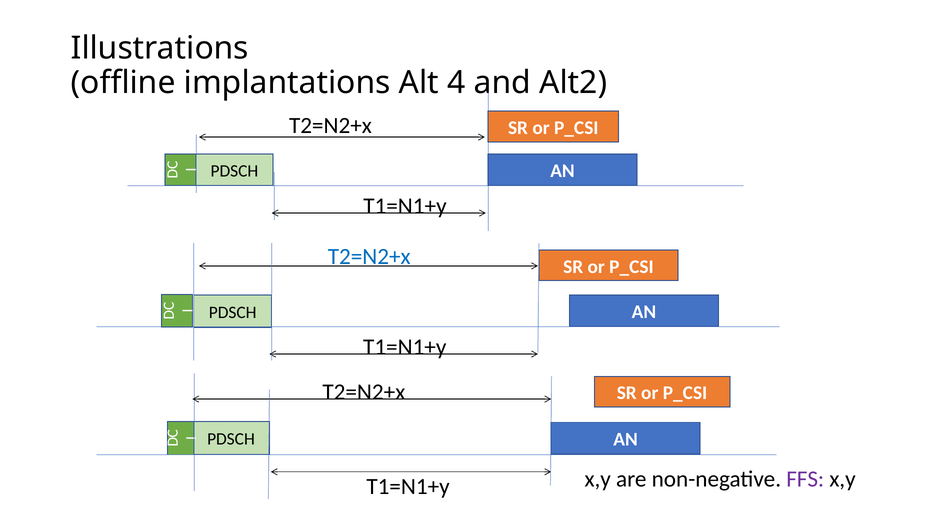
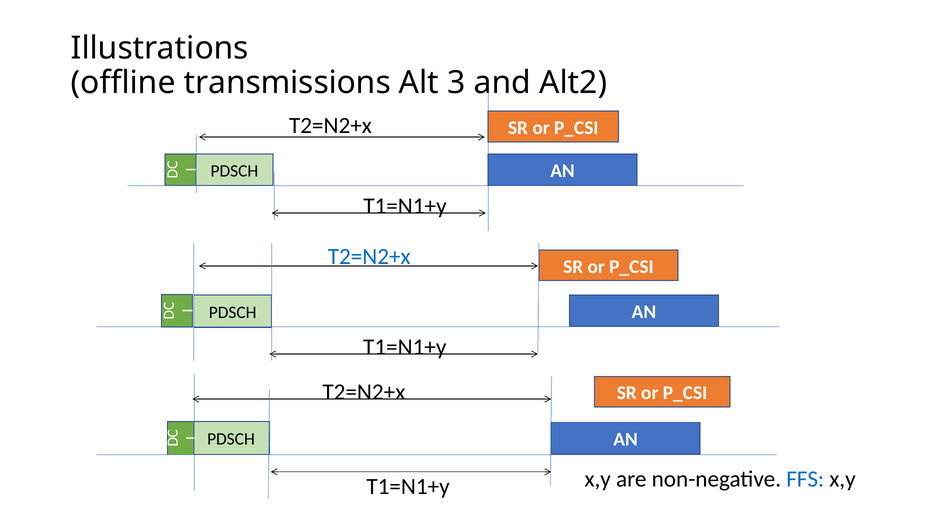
implantations: implantations -> transmissions (287, 83)
4: 4 -> 3 (456, 83)
FFS colour: purple -> blue (805, 479)
